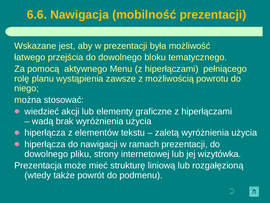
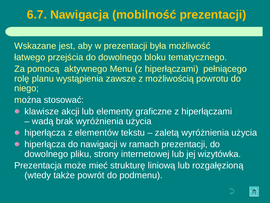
6.6: 6.6 -> 6.7 (37, 15)
wiedzieć: wiedzieć -> klawisze (42, 111)
